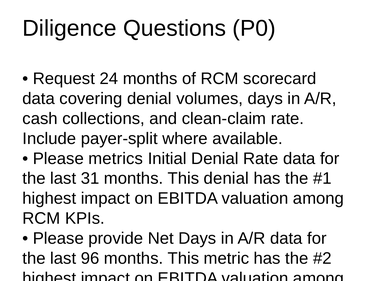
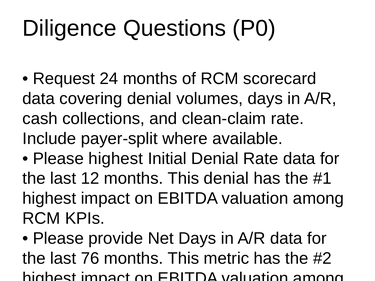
Please metrics: metrics -> highest (116, 159)
31: 31 -> 12 (90, 179)
96: 96 -> 76 (90, 259)
